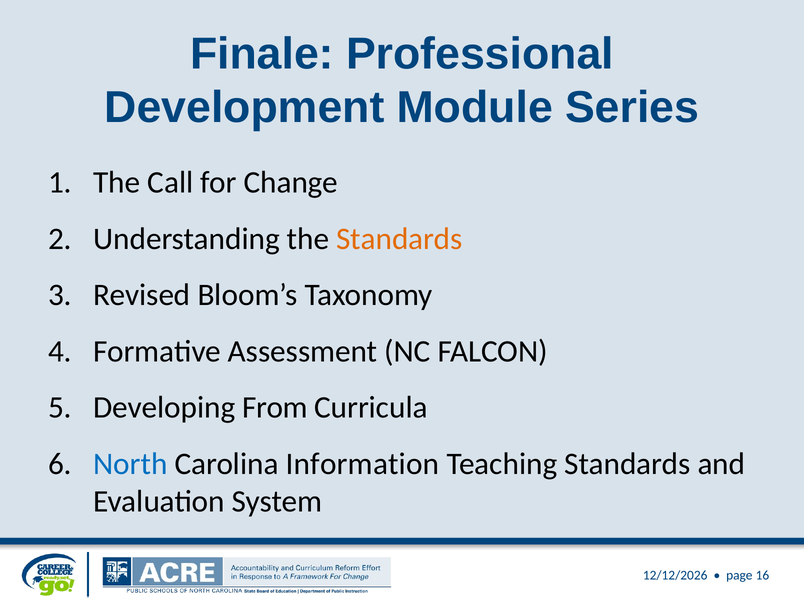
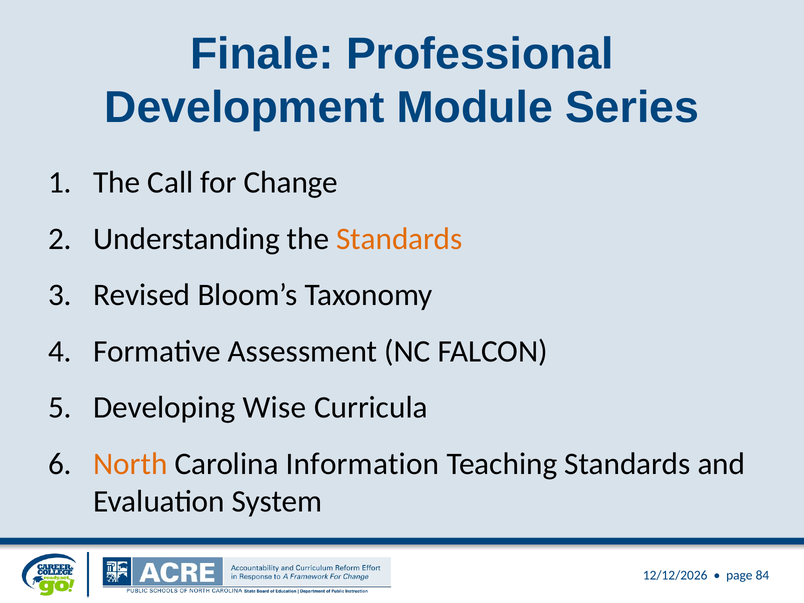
From: From -> Wise (275, 408)
North colour: blue -> orange (130, 464)
16: 16 -> 84 (762, 576)
